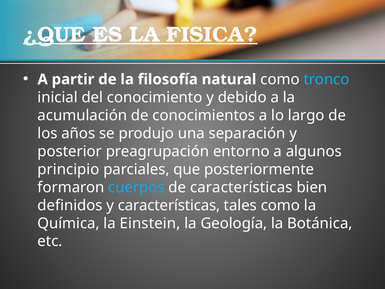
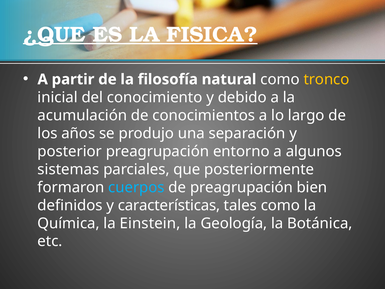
tronco colour: light blue -> yellow (326, 79)
principio: principio -> sistemas (68, 169)
de características: características -> preagrupación (241, 187)
